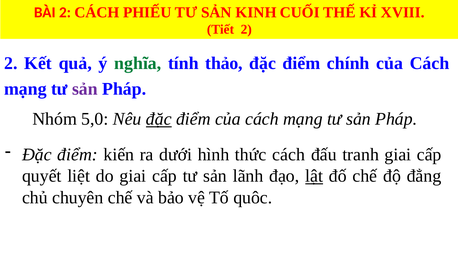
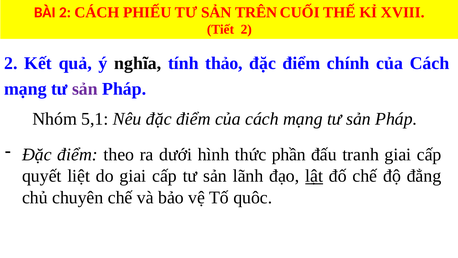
KINH: KINH -> TRÊN (256, 12)
nghĩa colour: green -> black (138, 63)
5,0: 5,0 -> 5,1 (95, 119)
đặc underline: present -> none (159, 119)
kiến: kiến -> theo (119, 154)
thức cách: cách -> phần (289, 154)
